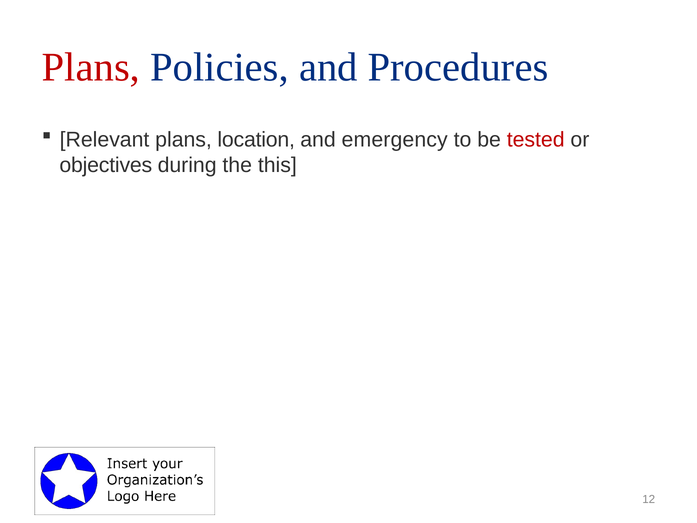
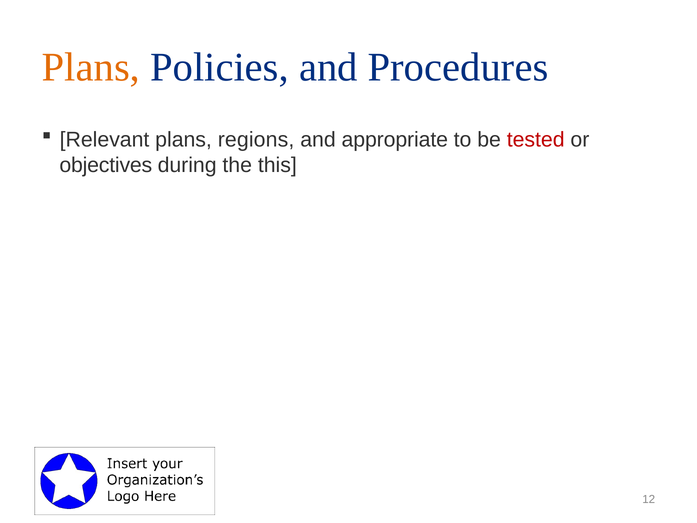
Plans colour: red -> orange (91, 67)
location: location -> regions (256, 140)
emergency: emergency -> appropriate (395, 140)
